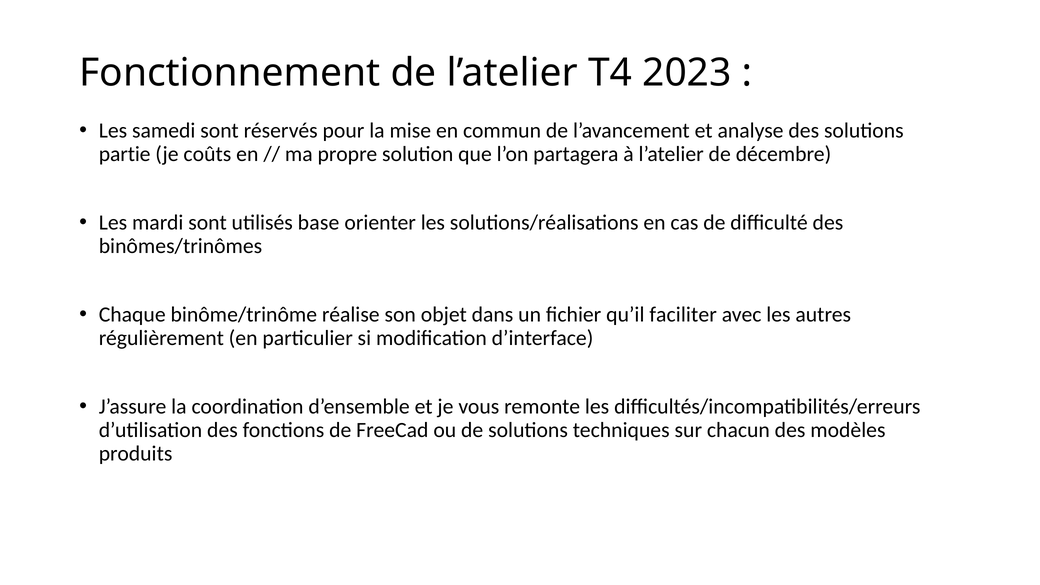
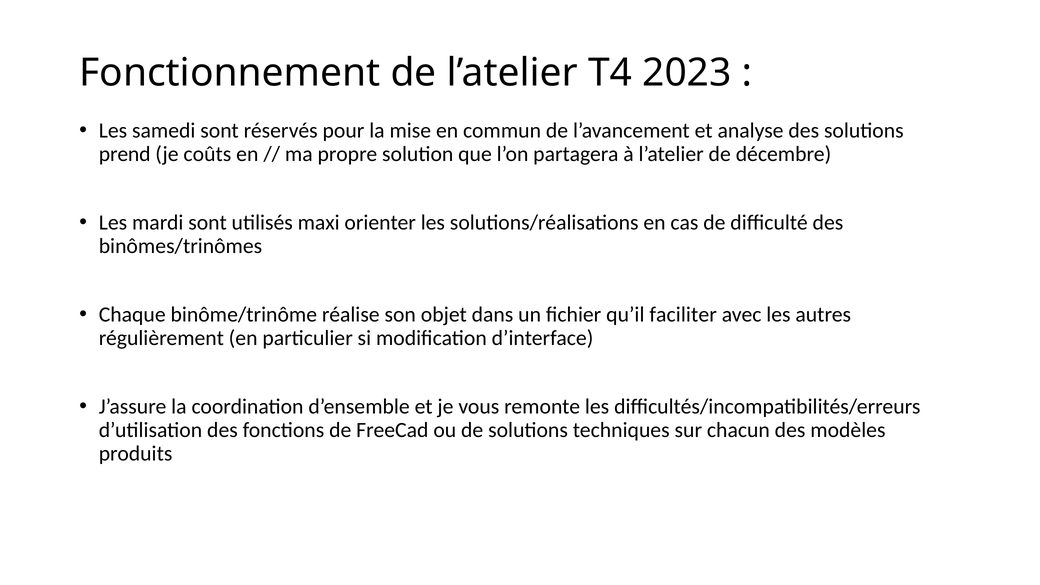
partie: partie -> prend (125, 154)
base: base -> maxi (319, 223)
